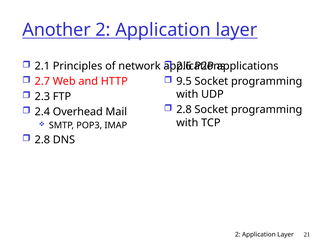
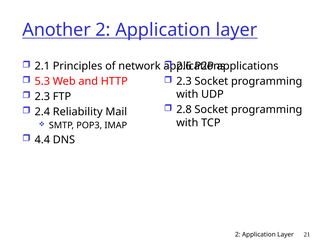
2.7: 2.7 -> 5.3 (42, 81)
9.5: 9.5 -> 2.3 (184, 81)
Overhead: Overhead -> Reliability (78, 112)
2.8: 2.8 -> 4.4 (42, 140)
